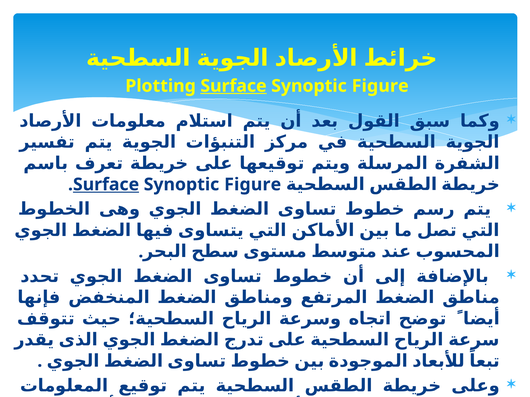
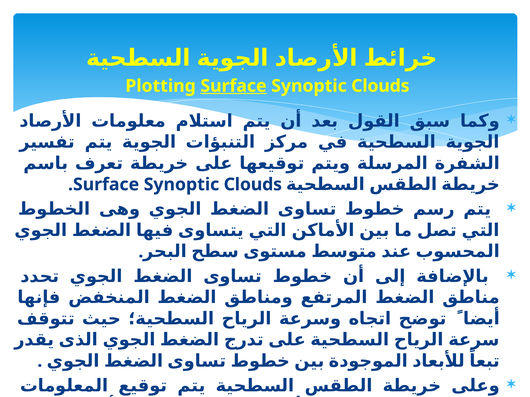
Figure: Figure -> Clouds (380, 86)
Surface underline: present -> none (106, 185)
Figure: Figure -> Clouds (253, 185)
